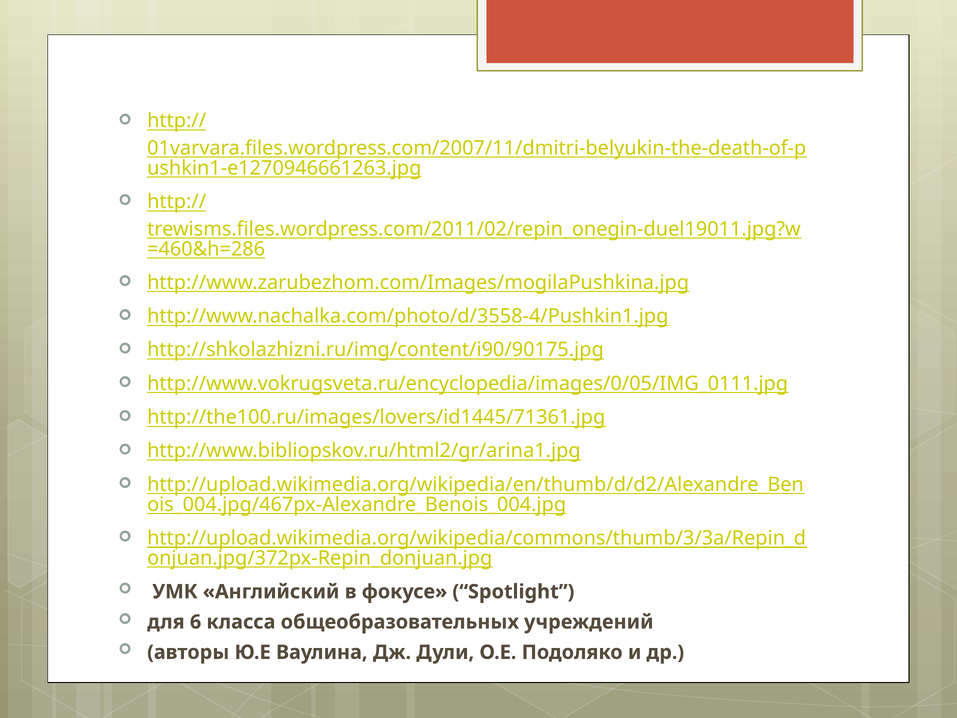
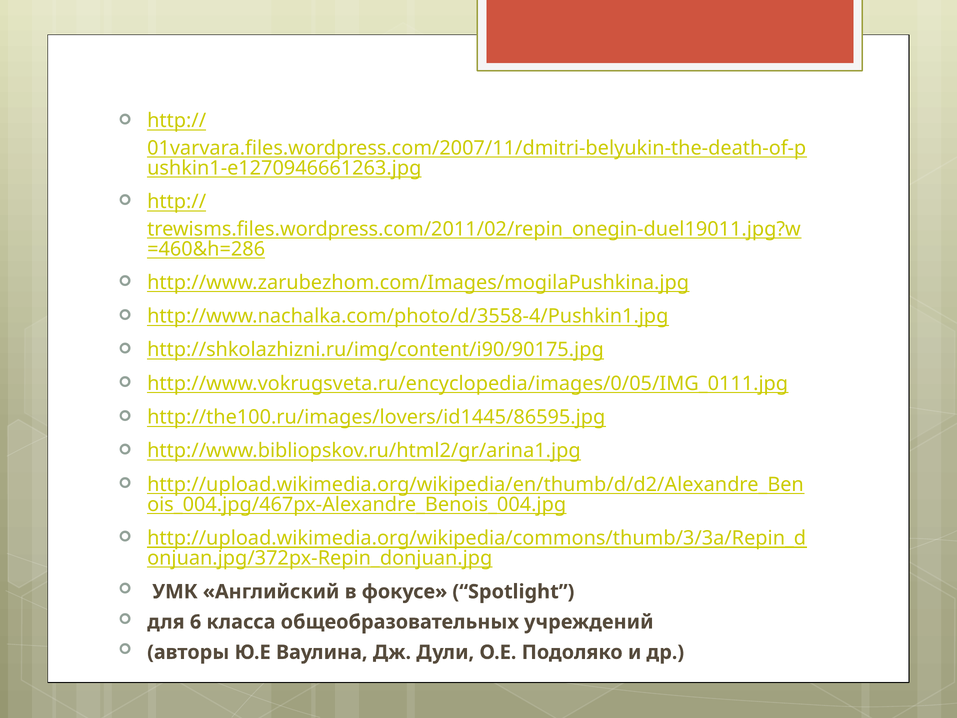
http://the100.ru/images/lovers/id1445/71361.jpg: http://the100.ru/images/lovers/id1445/71361.jpg -> http://the100.ru/images/lovers/id1445/86595.jpg (376, 417)
